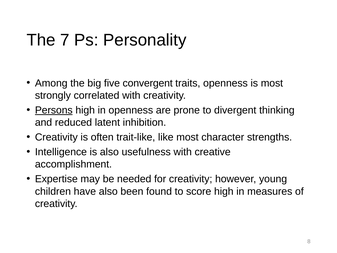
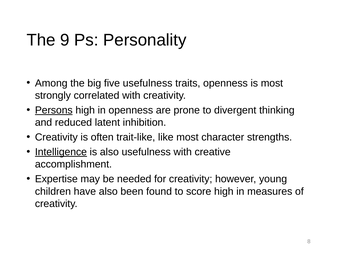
7: 7 -> 9 (65, 40)
five convergent: convergent -> usefulness (148, 83)
Intelligence underline: none -> present (61, 152)
